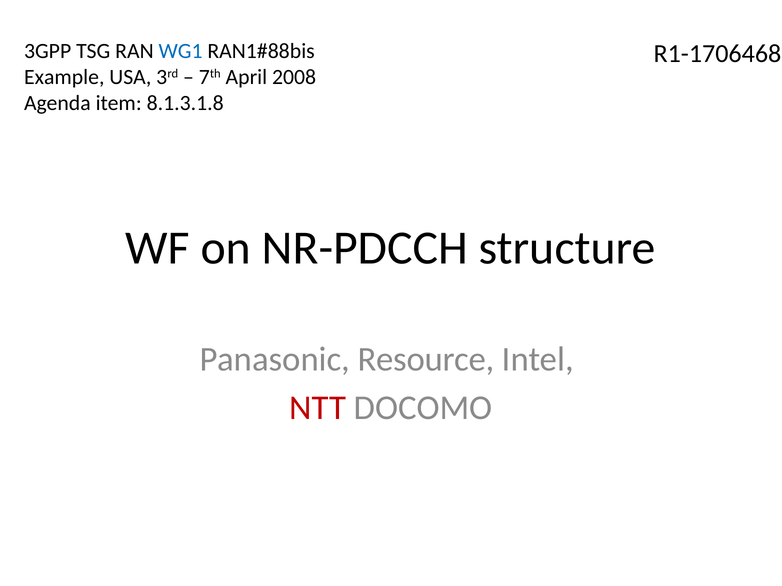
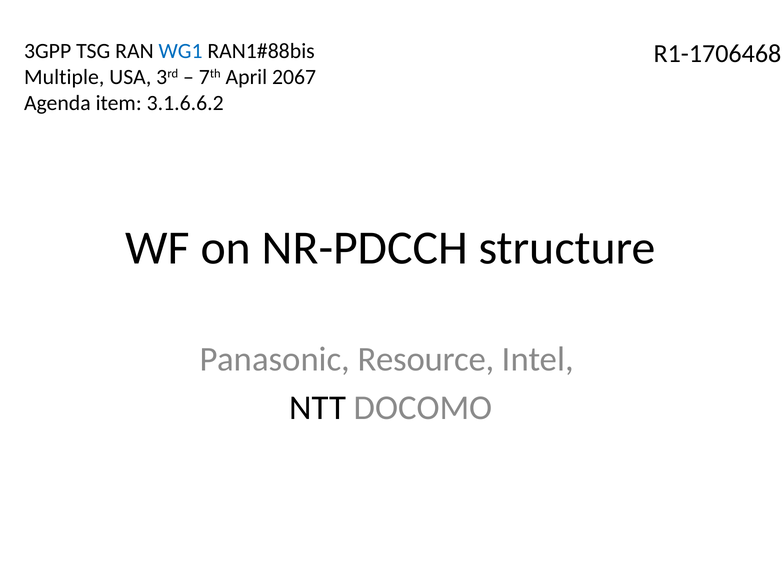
Example: Example -> Multiple (64, 77)
2008: 2008 -> 2067 (294, 77)
8.1.3.1.8: 8.1.3.1.8 -> 3.1.6.6.2 (185, 103)
NTT colour: red -> black (318, 408)
